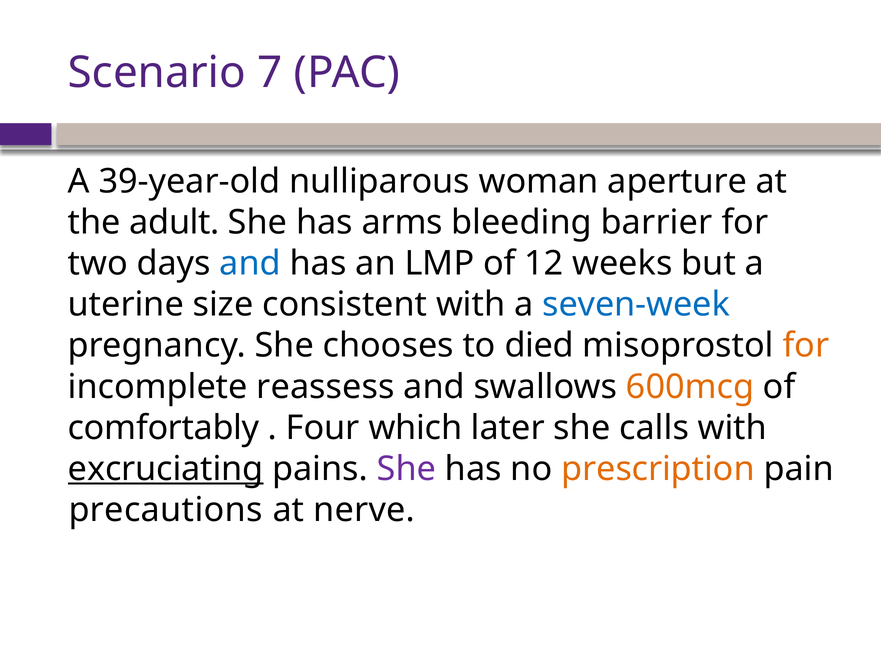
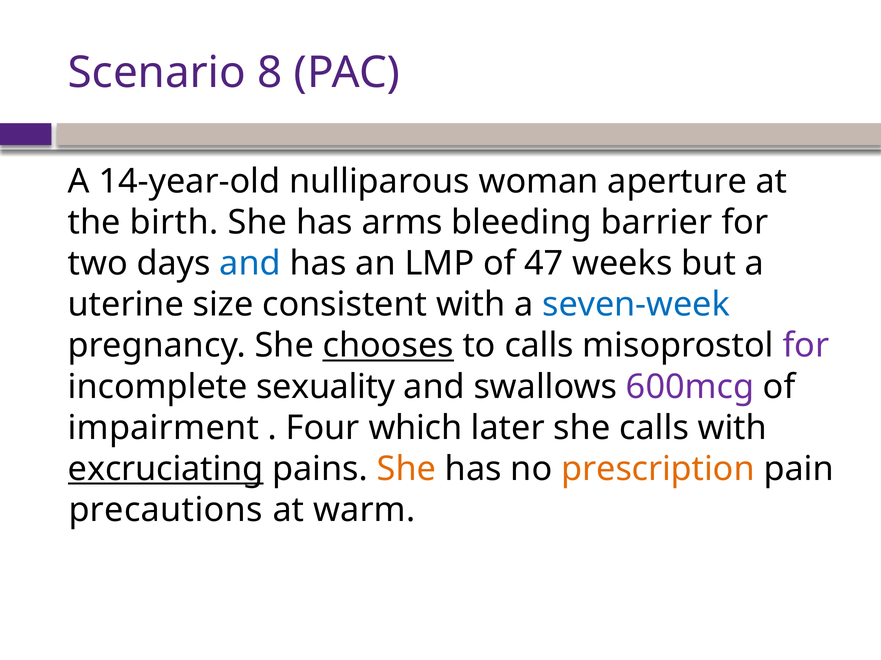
7: 7 -> 8 (270, 73)
39-year-old: 39-year-old -> 14-year-old (189, 182)
adult: adult -> birth (174, 223)
12: 12 -> 47 (544, 264)
chooses underline: none -> present (388, 346)
to died: died -> calls (539, 346)
for colour: orange -> purple (806, 346)
reassess: reassess -> sexuality (326, 387)
600mcg colour: orange -> purple (690, 387)
comfortably: comfortably -> impairment (163, 428)
She colour: purple -> orange (406, 469)
nerve: nerve -> warm (364, 511)
